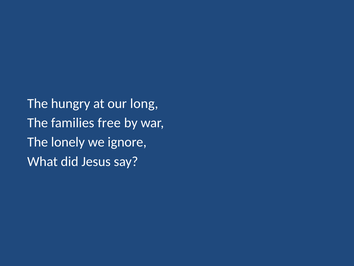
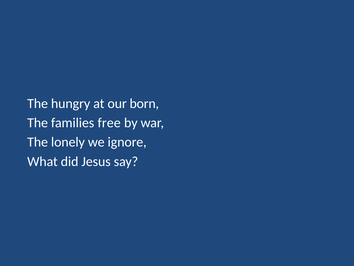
long: long -> born (144, 103)
